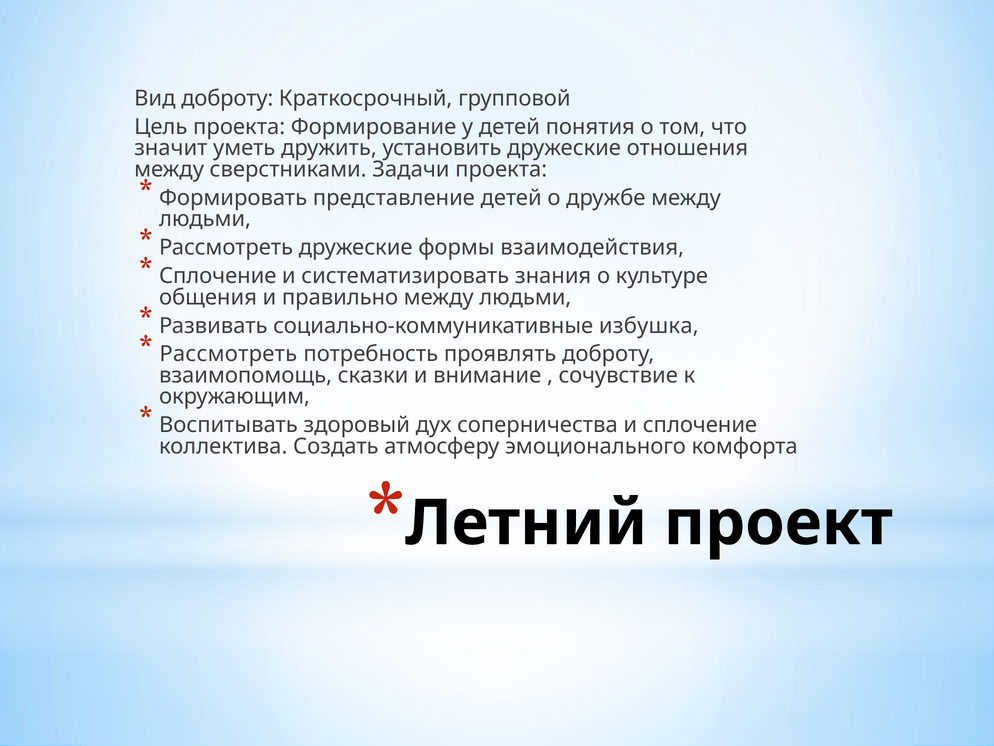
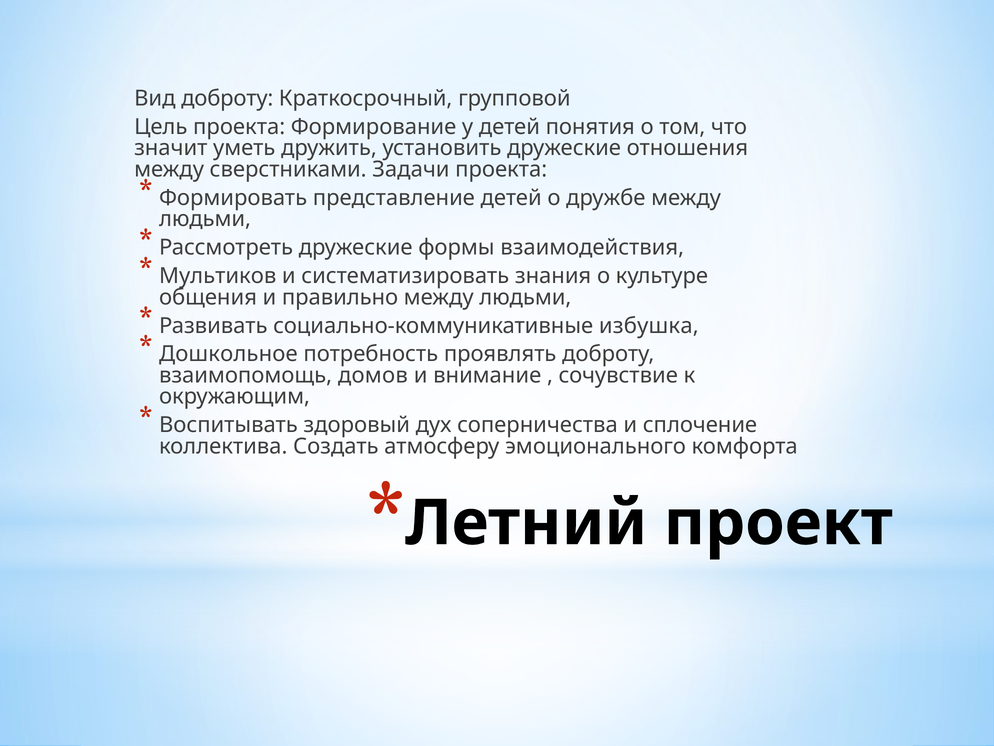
Сплочение: Сплочение -> Мультиков (218, 276)
Рассмотреть: Рассмотреть -> Дошкольное (228, 354)
сказки: сказки -> домов (373, 375)
